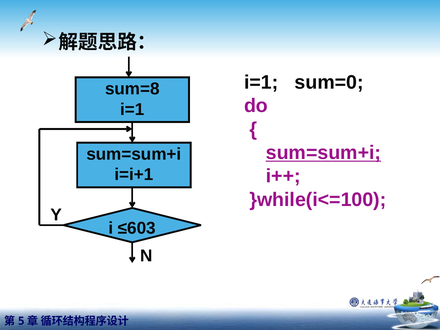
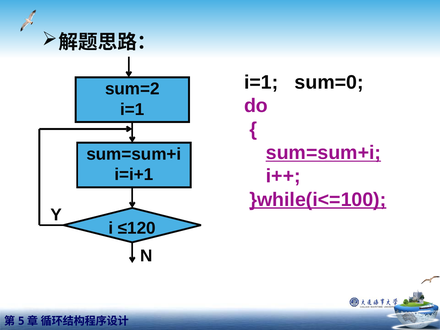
sum=8: sum=8 -> sum=2 (132, 89)
}while(i<=100 underline: none -> present (318, 200)
≤603: ≤603 -> ≤120 (137, 228)
